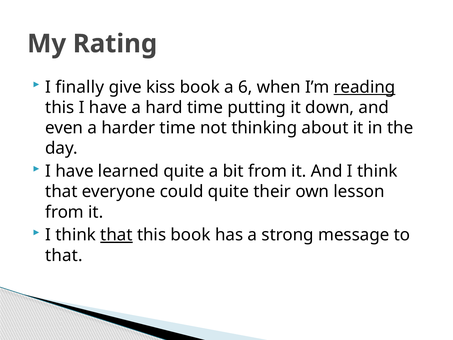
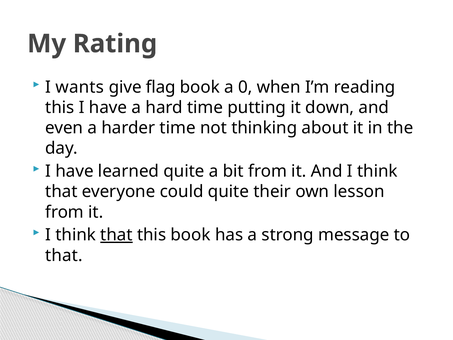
finally: finally -> wants (80, 87)
kiss: kiss -> flag (161, 87)
6: 6 -> 0 (245, 87)
reading underline: present -> none (364, 87)
